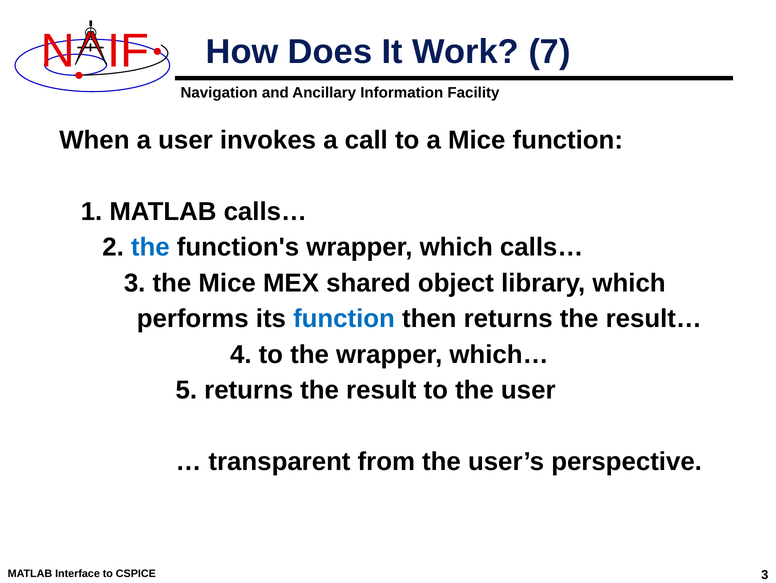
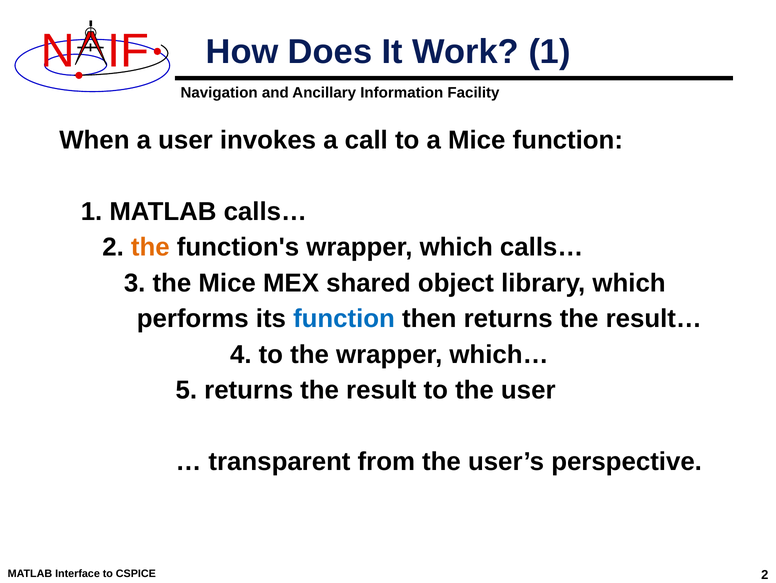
Work 7: 7 -> 1 (550, 52)
the colour: blue -> orange (150, 247)
CSPICE 3: 3 -> 2 (765, 574)
